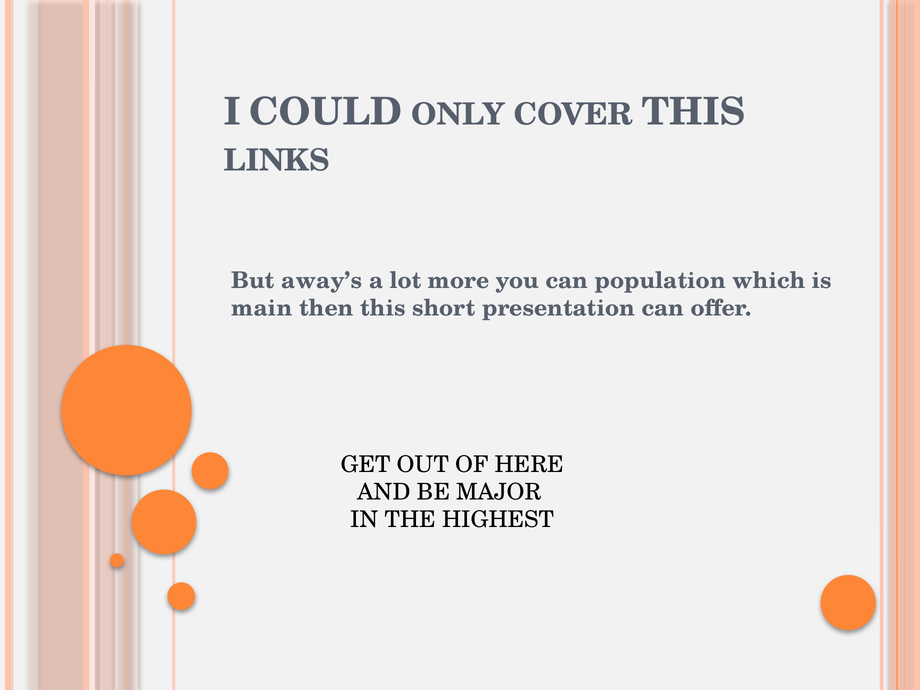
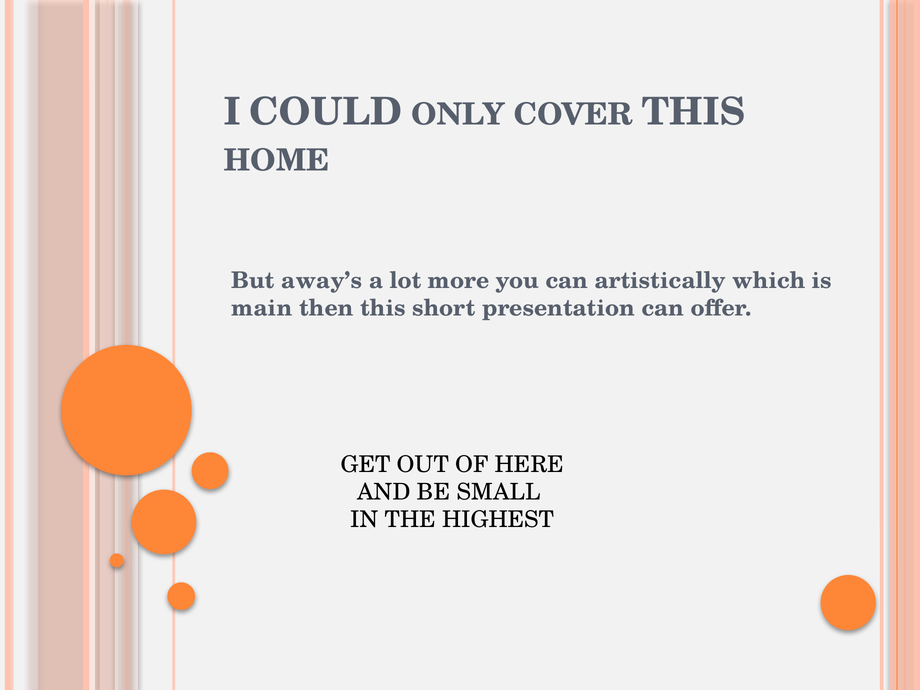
LINKS: LINKS -> HOME (277, 161)
population: population -> artistically (660, 281)
MAJOR: MAJOR -> SMALL (499, 492)
